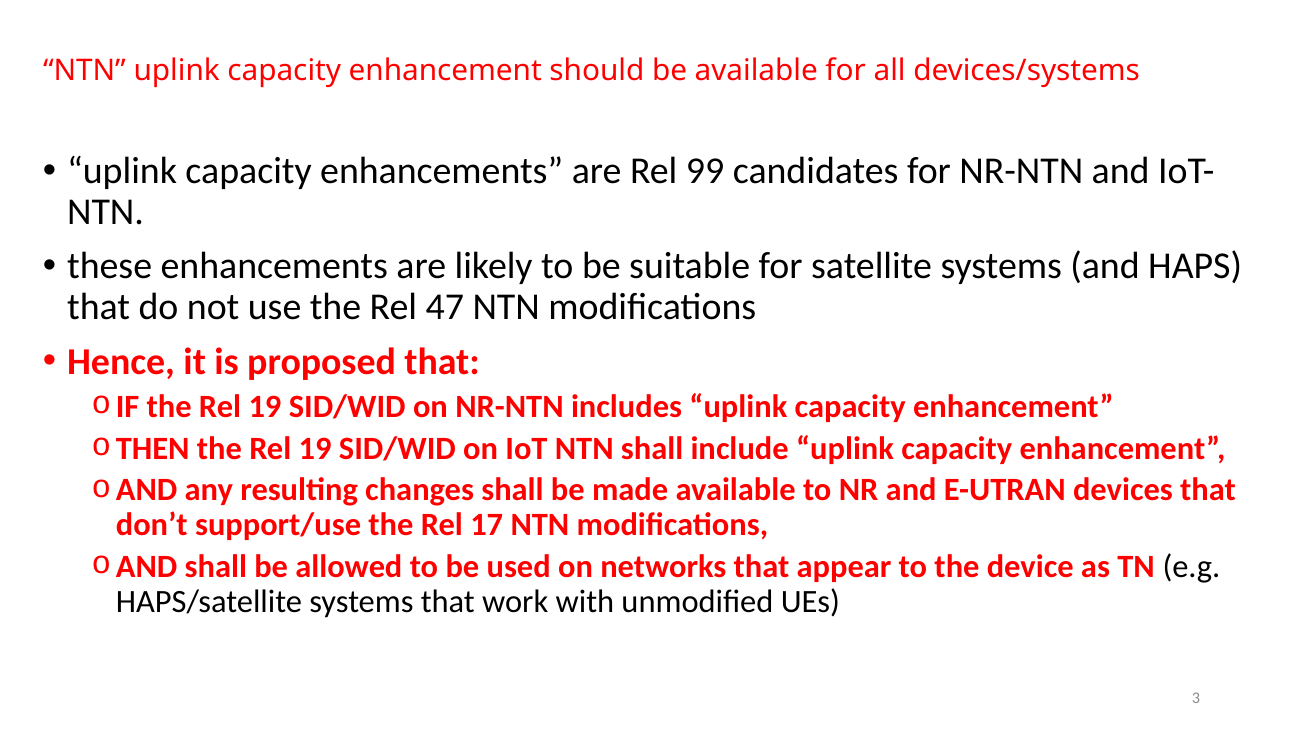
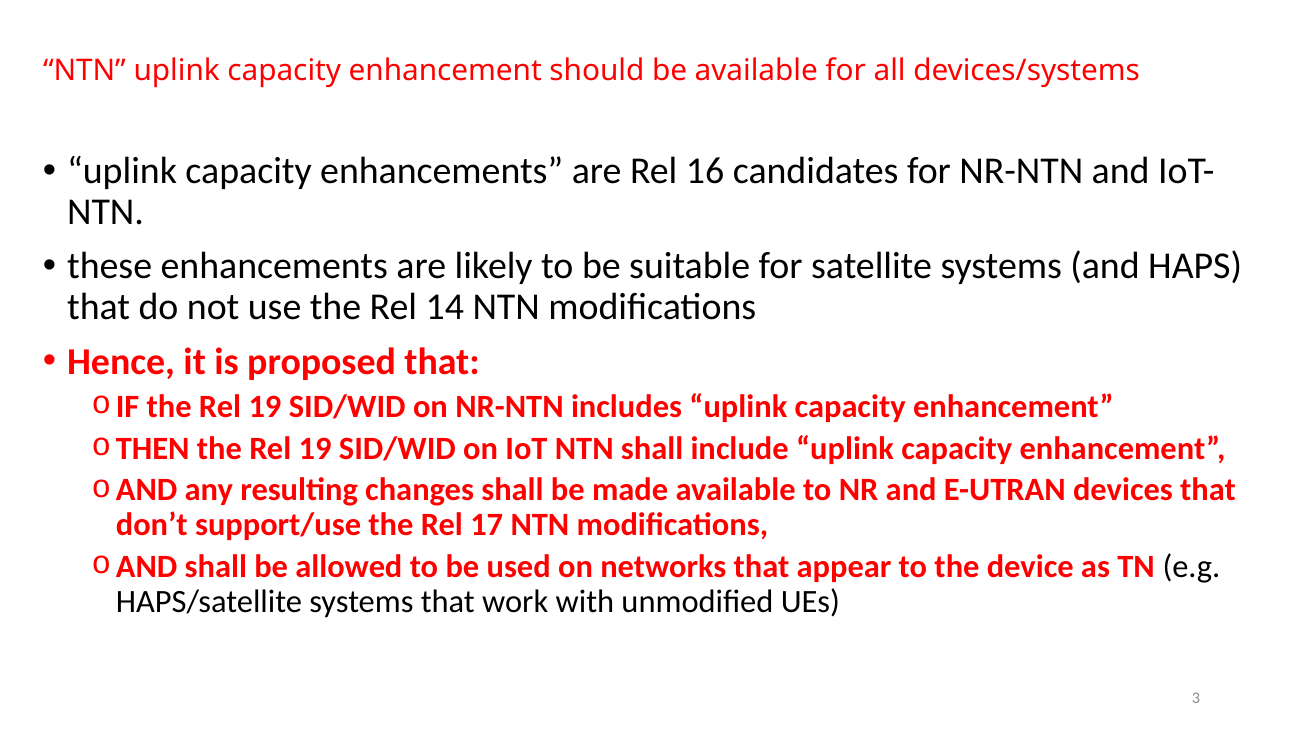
99: 99 -> 16 (705, 171)
47: 47 -> 14 (445, 307)
